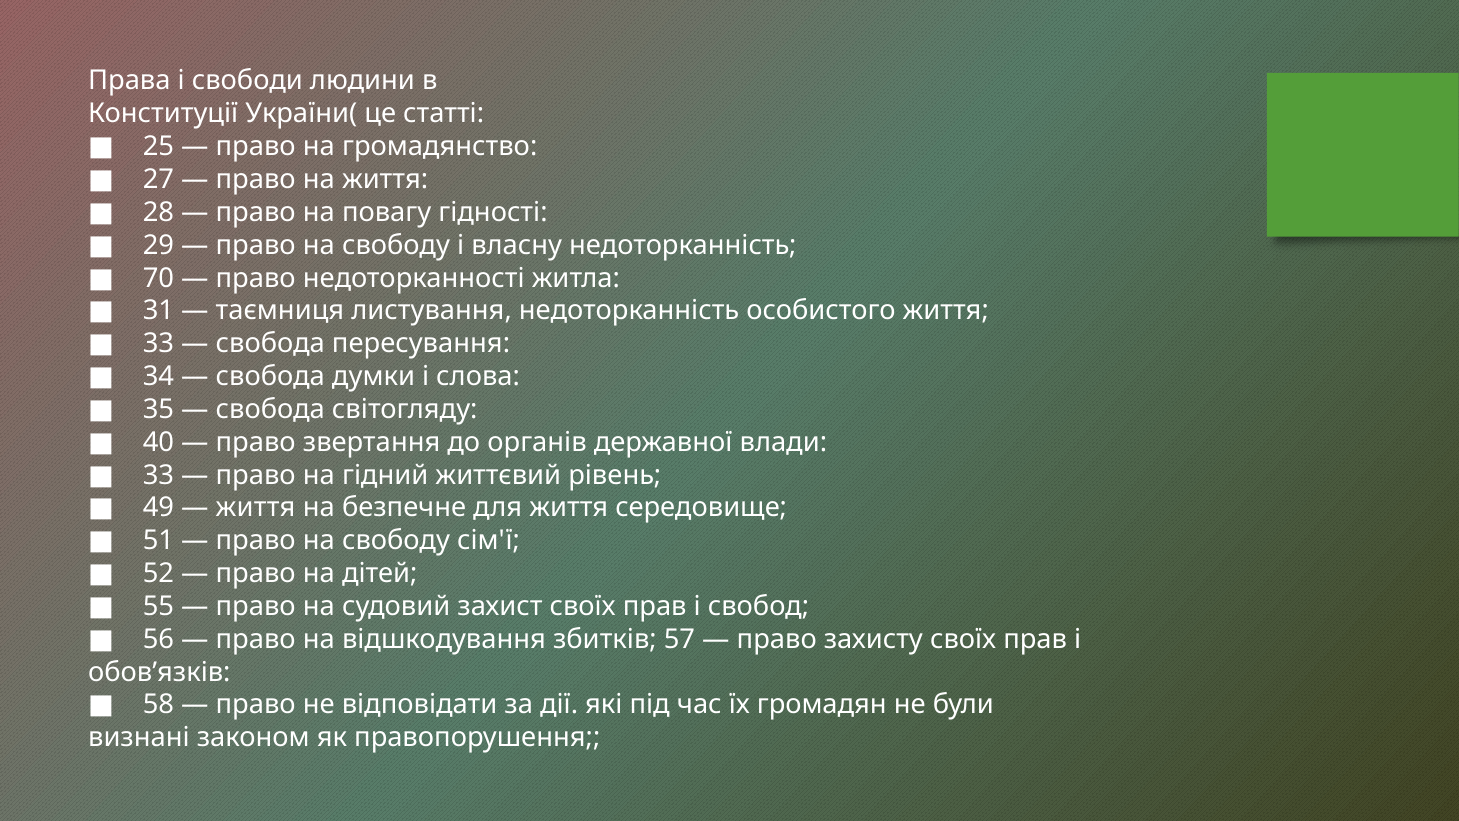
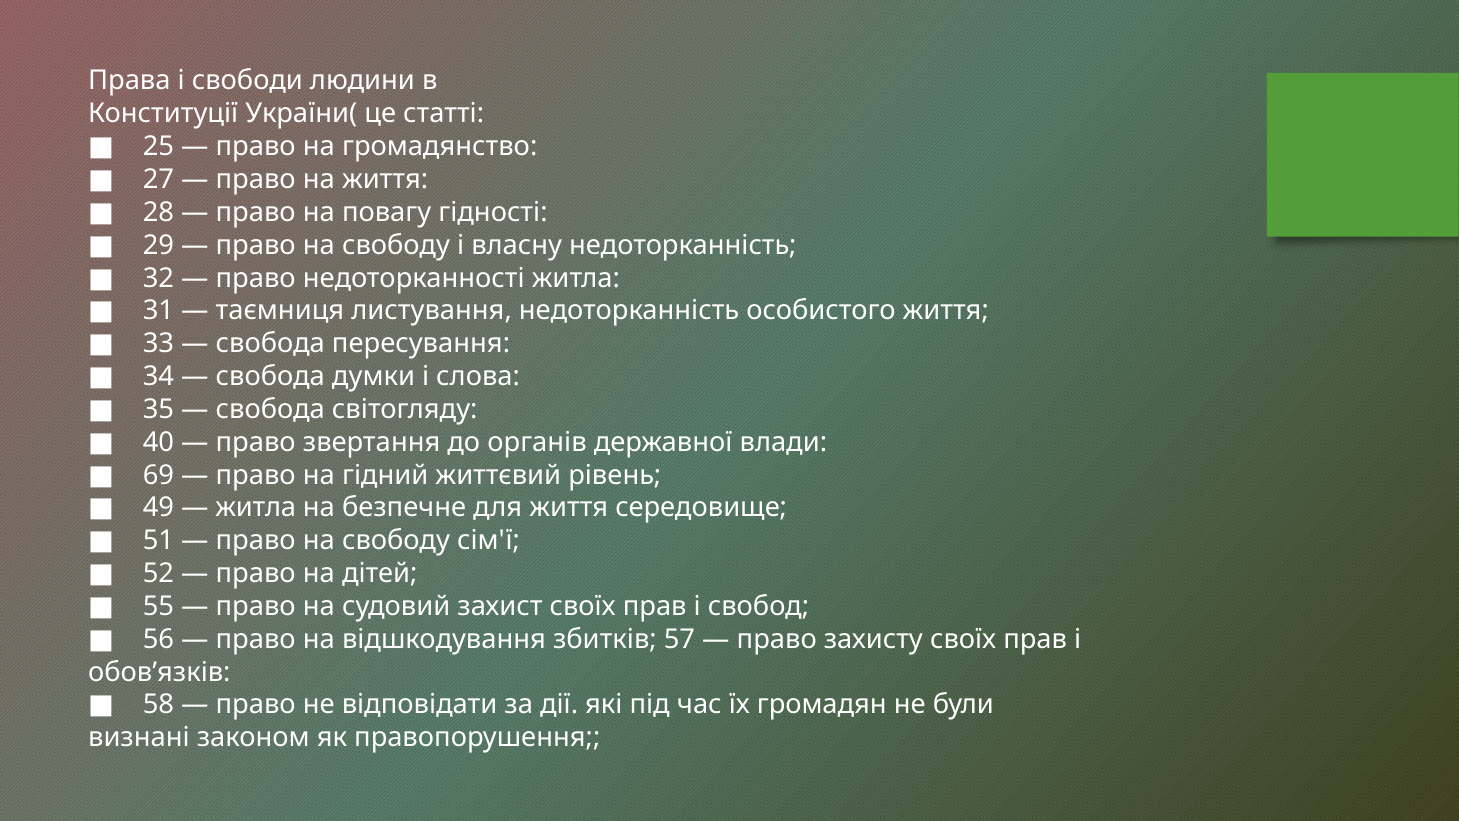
70: 70 -> 32 (159, 278)
33: 33 -> 69 (159, 475)
життя: життя -> житла (256, 508)
